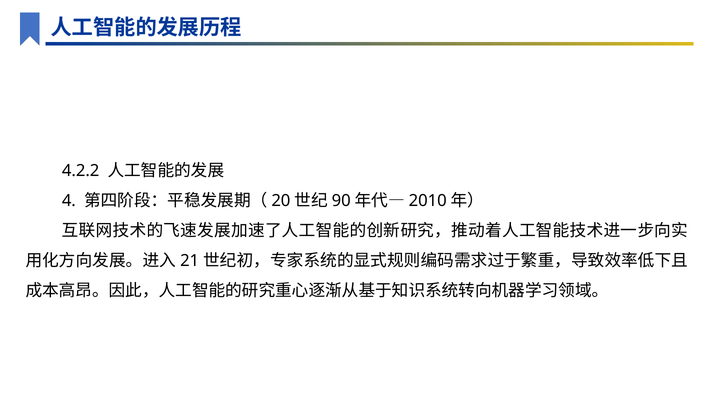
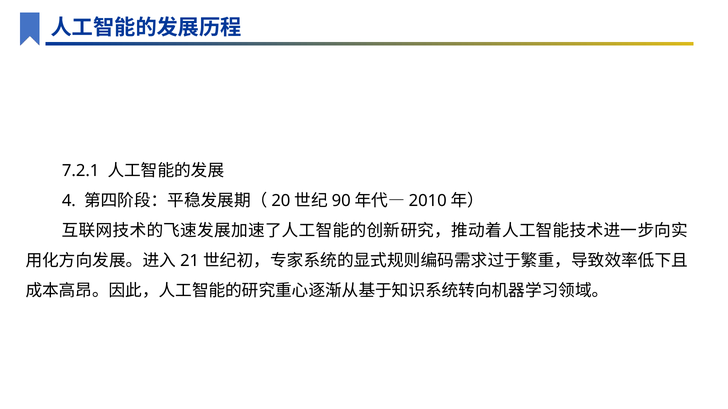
4.2.2: 4.2.2 -> 7.2.1 (81, 171)
